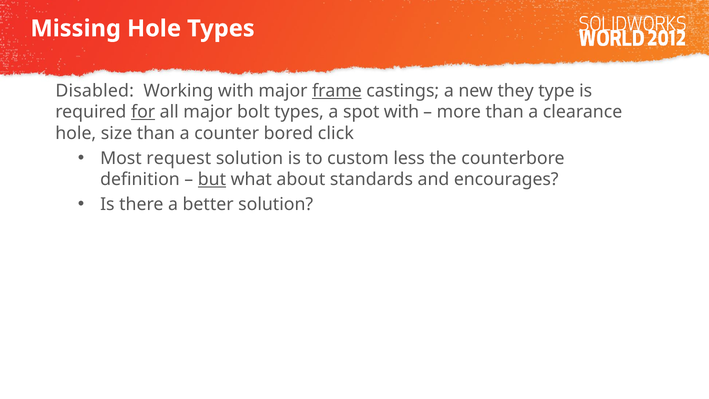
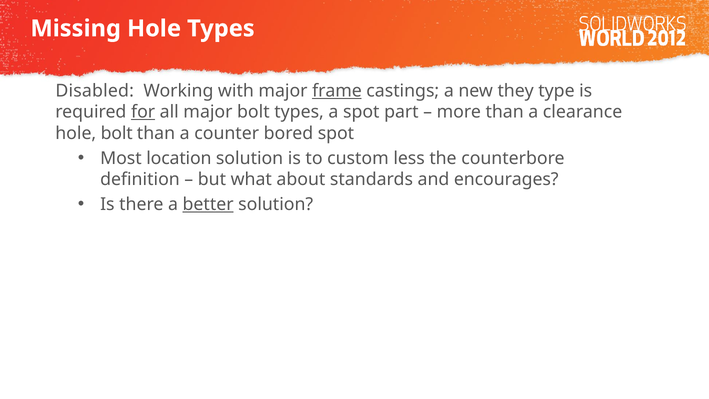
spot with: with -> part (401, 112)
hole size: size -> bolt (117, 133)
bored click: click -> spot (336, 133)
request: request -> location (179, 158)
but underline: present -> none (212, 179)
better underline: none -> present (208, 204)
